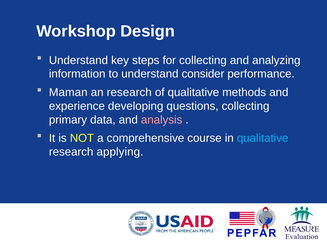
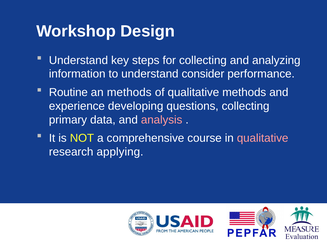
Maman: Maman -> Routine (68, 92)
an research: research -> methods (129, 92)
qualitative colour: light blue -> pink (263, 138)
